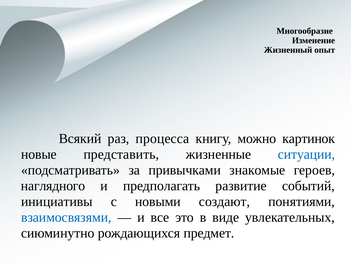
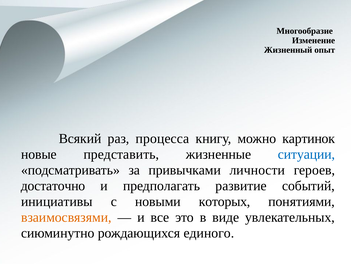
знакомые: знакомые -> личности (257, 170)
наглядного: наглядного -> достаточно (53, 185)
создают: создают -> которых (225, 201)
взаимосвязями colour: blue -> orange (66, 217)
предмет: предмет -> единого (209, 233)
